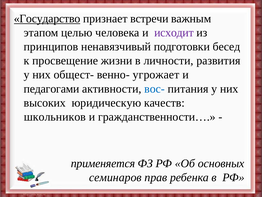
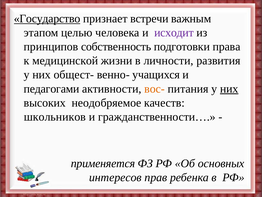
ненавязчивый: ненавязчивый -> собственность (116, 47)
бесед: бесед -> права (227, 47)
просвещение: просвещение -> медицинской (65, 61)
угрожает: угрожает -> учащихся (156, 75)
вос- colour: blue -> orange (155, 89)
них underline: none -> present (229, 89)
юридическую: юридическую -> неодобряемое (106, 103)
семинаров: семинаров -> интересов (115, 177)
